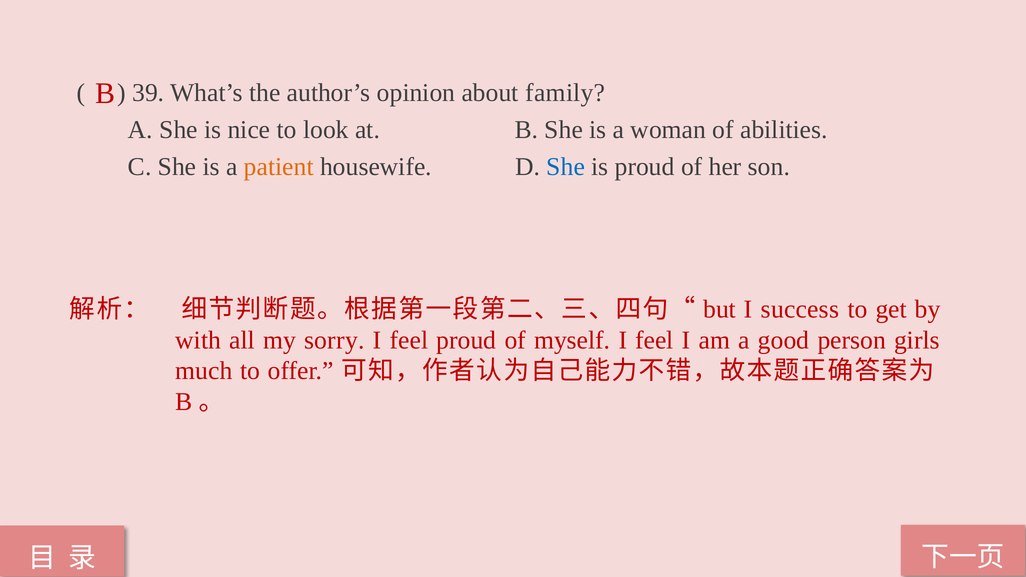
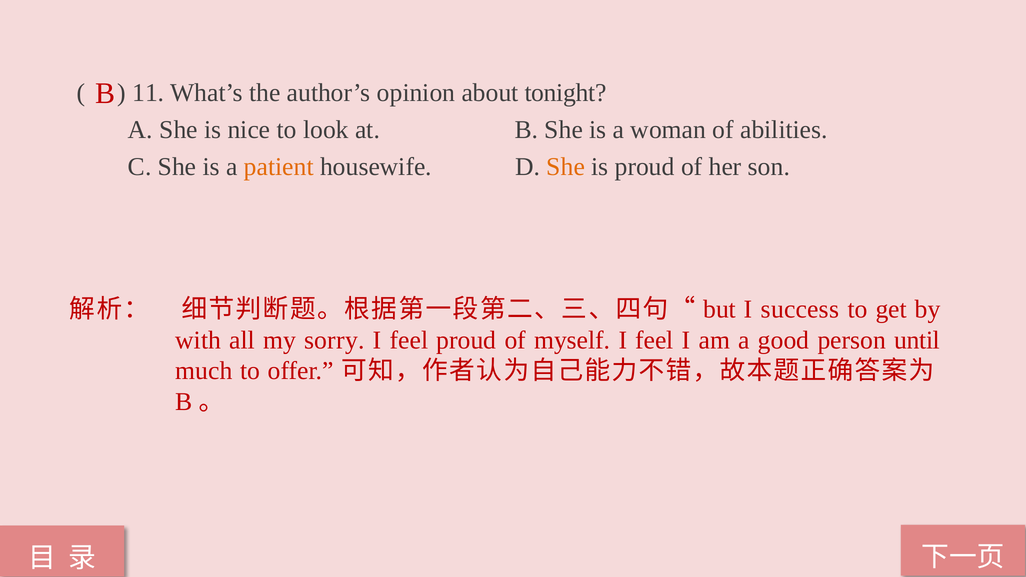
39: 39 -> 11 (148, 93)
family: family -> tonight (566, 93)
She colour: blue -> orange (566, 167)
girls: girls -> until (917, 340)
